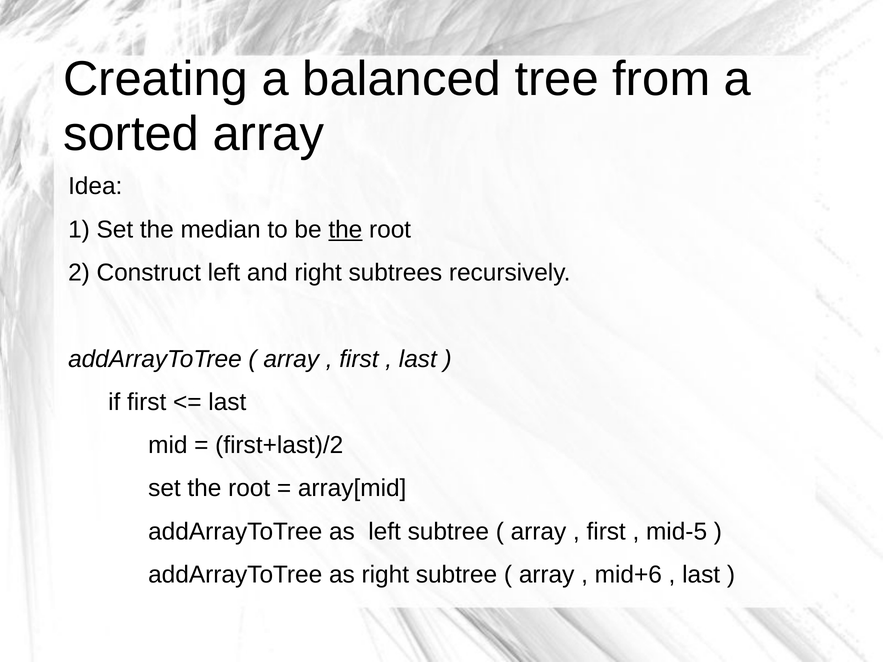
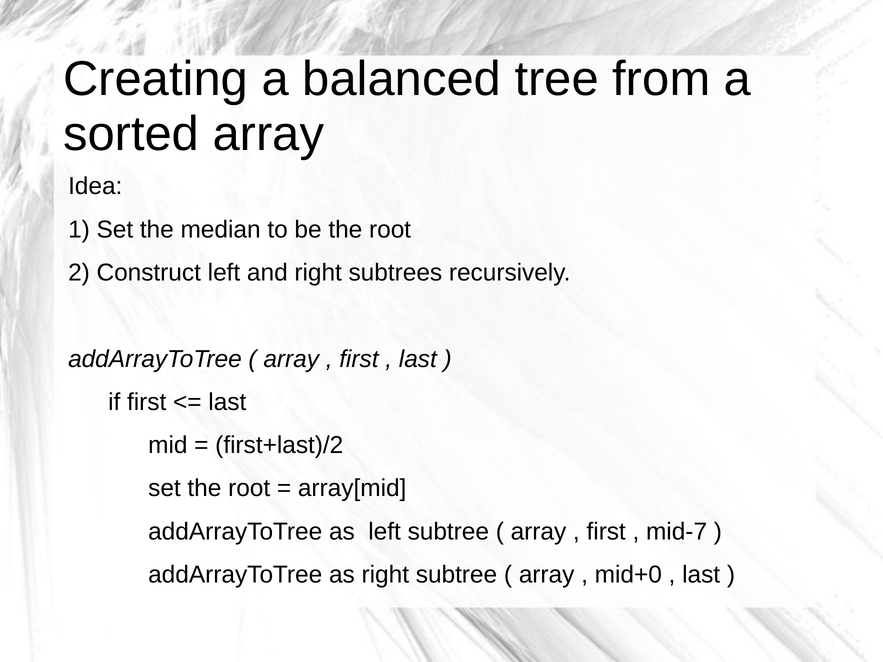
the underline: present -> none (345, 230)
mid-5: mid-5 -> mid-7 (677, 532)
mid+6: mid+6 -> mid+0 (628, 575)
